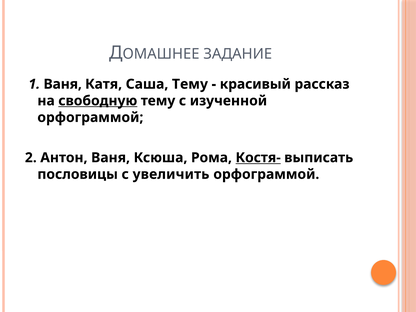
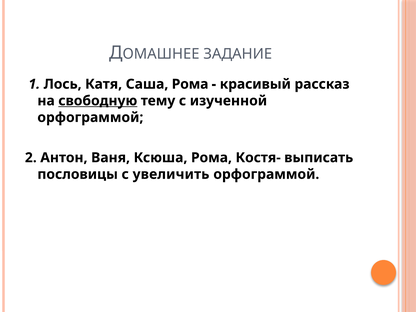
1 Ваня: Ваня -> Лось (63, 84)
Саша Тему: Тему -> Рома (190, 84)
Костя- underline: present -> none (258, 158)
